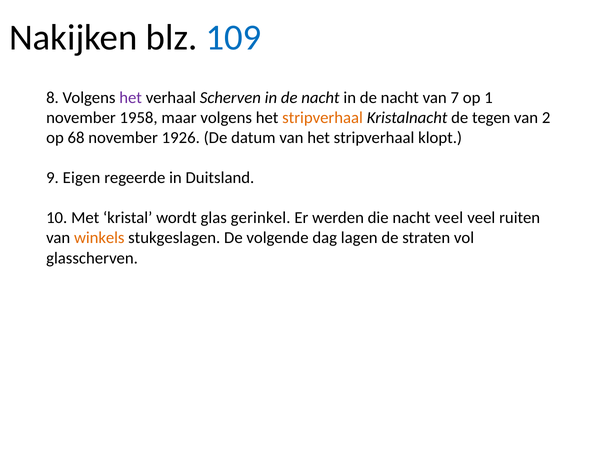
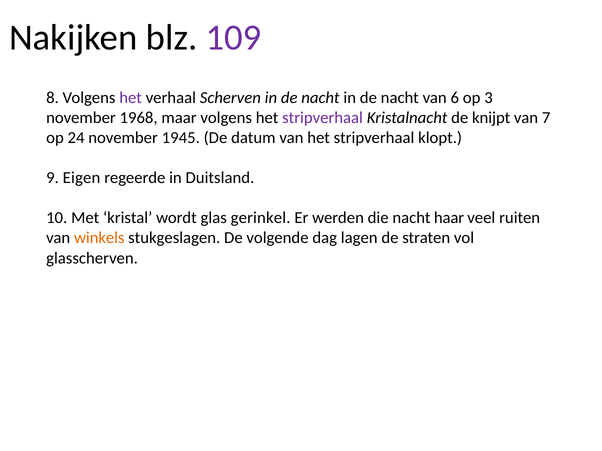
109 colour: blue -> purple (234, 38)
7: 7 -> 6 (455, 98)
1: 1 -> 3 (489, 98)
1958: 1958 -> 1968 (139, 118)
stripverhaal colour: orange -> purple (323, 118)
tegen: tegen -> knijpt (491, 118)
2: 2 -> 7 (546, 118)
68: 68 -> 24 (76, 138)
1926: 1926 -> 1945 (181, 138)
nacht veel: veel -> haar (449, 218)
